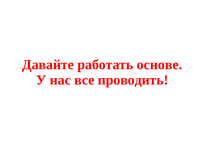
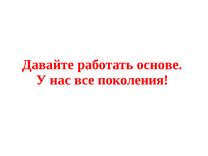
проводить: проводить -> поколения (133, 80)
